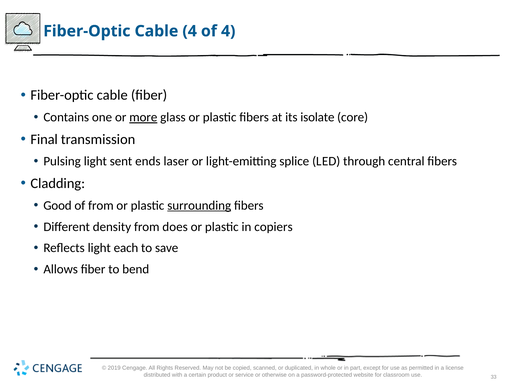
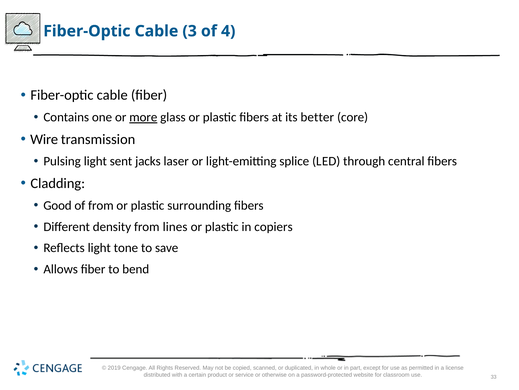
Cable 4: 4 -> 3 (190, 31)
isolate: isolate -> better (317, 117)
Final: Final -> Wire (44, 139)
ends: ends -> jacks (148, 161)
surrounding underline: present -> none (199, 205)
does: does -> lines (175, 226)
each: each -> tone (126, 248)
